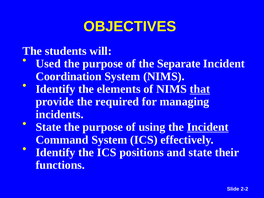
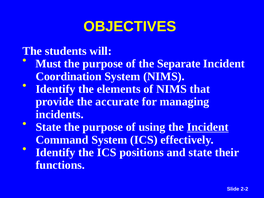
Used: Used -> Must (48, 64)
that underline: present -> none (200, 89)
required: required -> accurate (117, 102)
